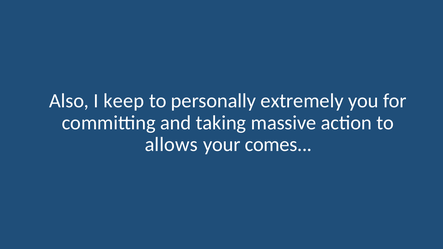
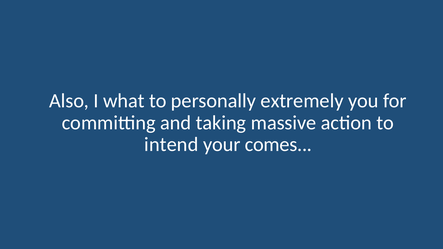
keep: keep -> what (124, 101)
allows: allows -> intend (171, 145)
